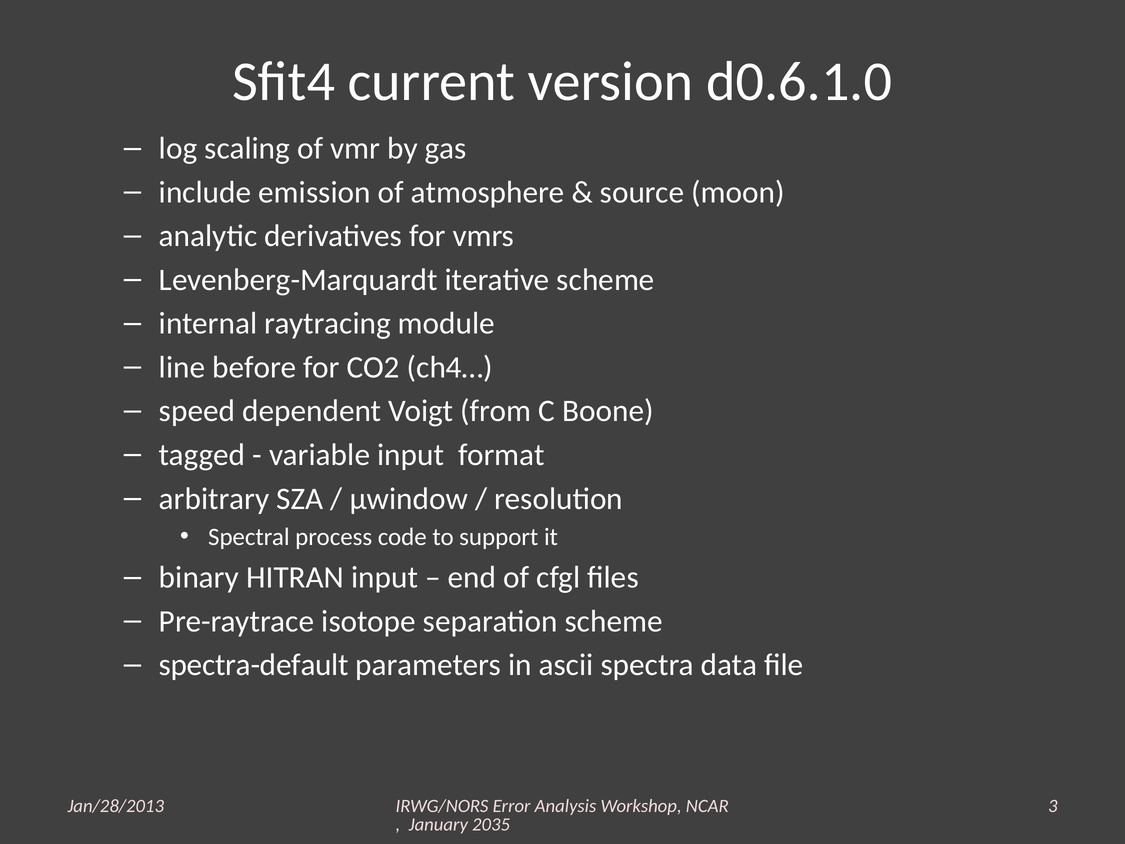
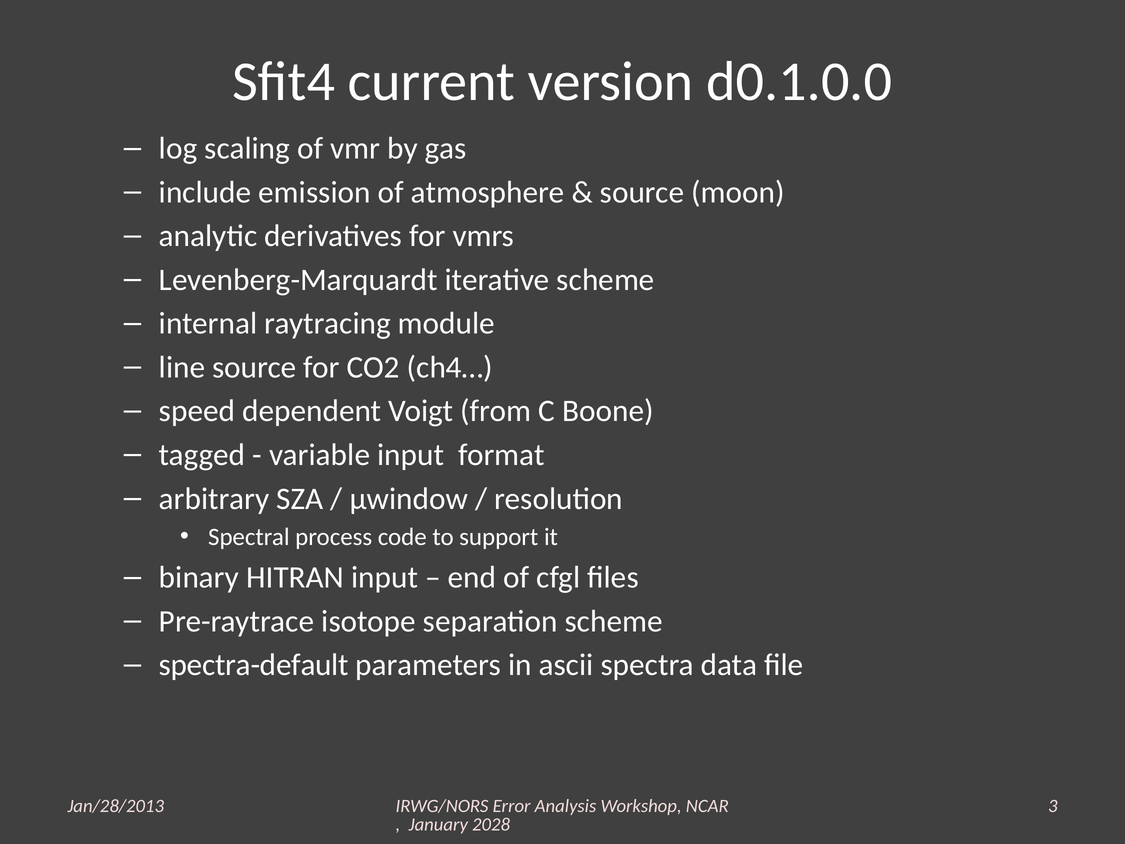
d0.6.1.0: d0.6.1.0 -> d0.1.0.0 (799, 82)
line before: before -> source (254, 367)
2035: 2035 -> 2028 (491, 824)
